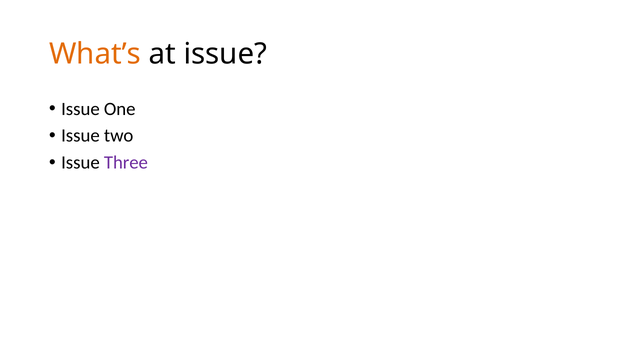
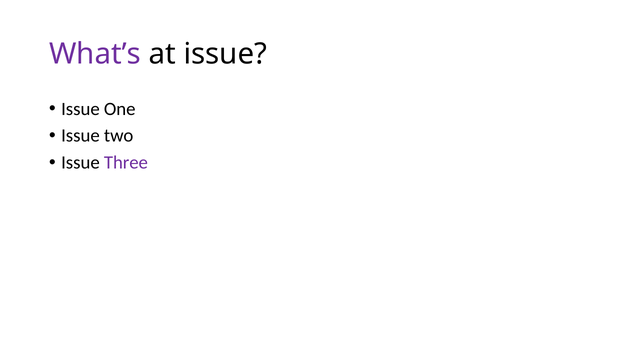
What’s colour: orange -> purple (95, 54)
